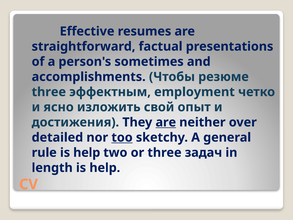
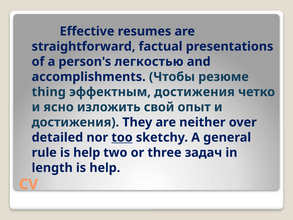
sometimes: sometimes -> легкостью (149, 62)
three: three -> thing (49, 92)
эффектным employment: employment -> достижения (194, 92)
are underline: present -> none (166, 122)
